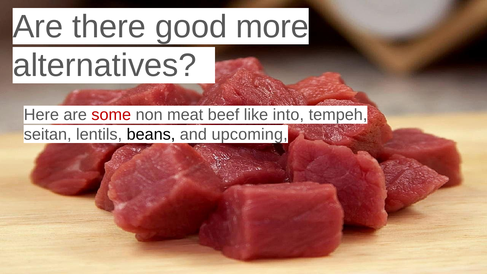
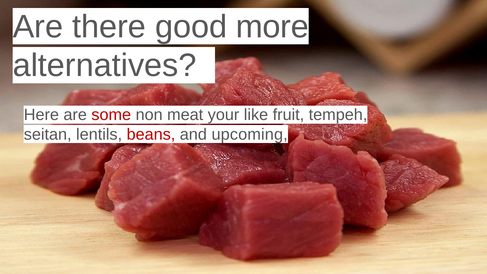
beef: beef -> your (224, 115)
into: into -> fruit (288, 115)
beans colour: black -> red (151, 134)
